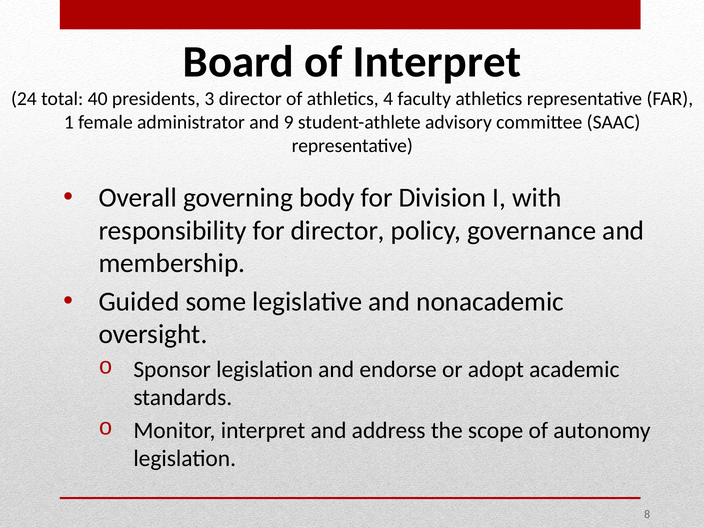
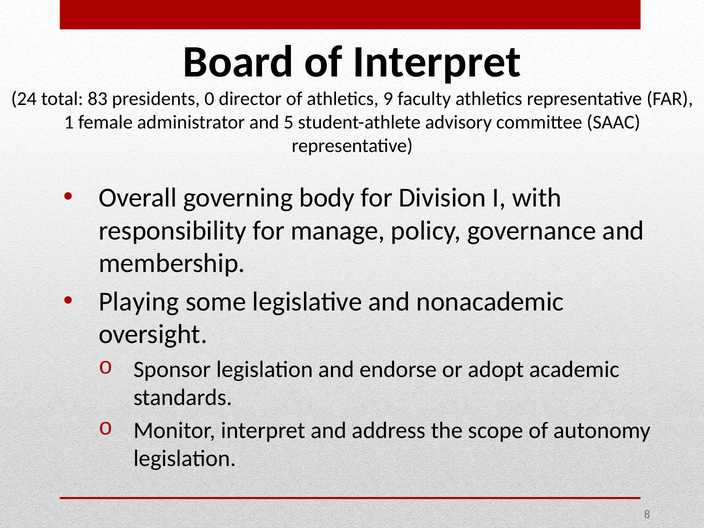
40: 40 -> 83 (98, 99)
3: 3 -> 0 (209, 99)
4: 4 -> 9 (388, 99)
9: 9 -> 5 (289, 122)
for director: director -> manage (338, 231)
Guided: Guided -> Playing (139, 302)
